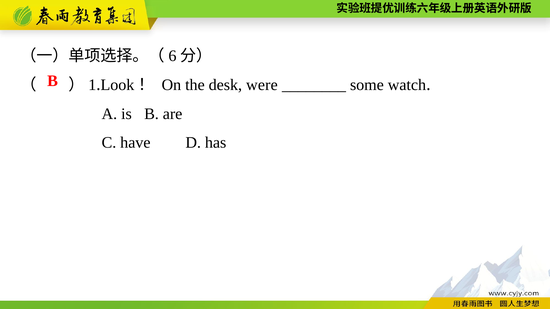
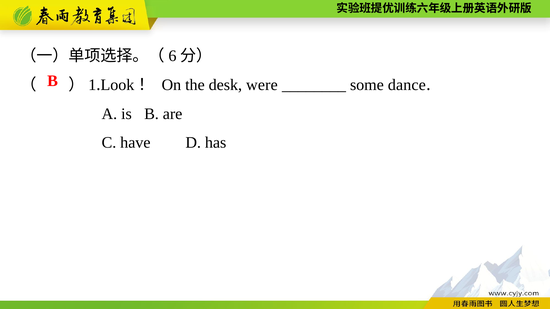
watch: watch -> dance (407, 85)
